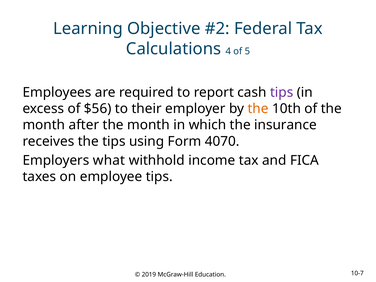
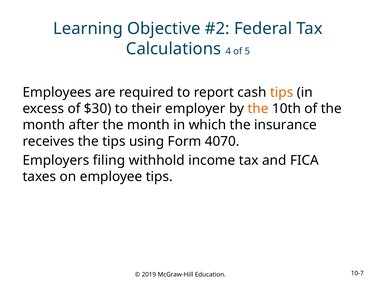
tips colour: purple -> orange (282, 92)
$56: $56 -> $30 (98, 109)
what: what -> filing (109, 160)
